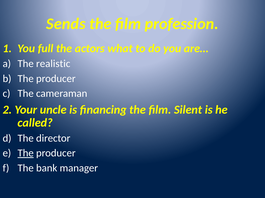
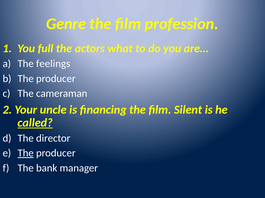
Sends: Sends -> Genre (66, 24)
realistic: realistic -> feelings (53, 64)
called underline: none -> present (35, 123)
